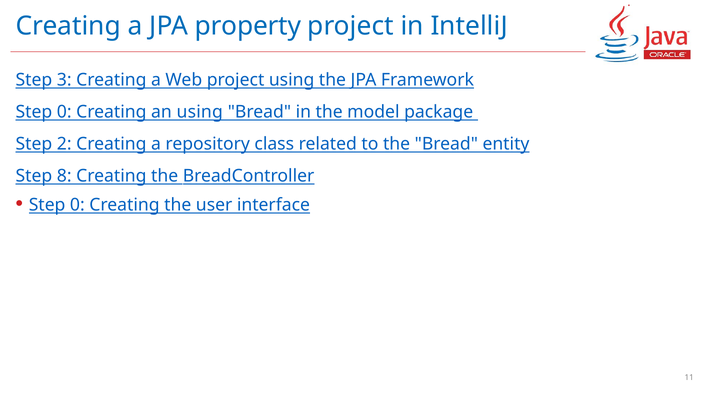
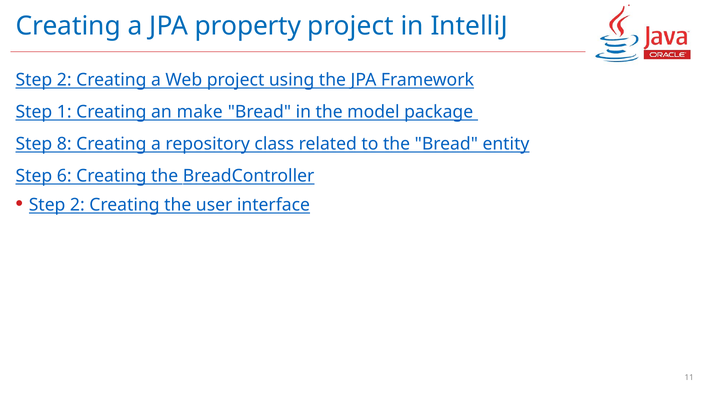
3: 3 -> 2 (64, 80)
0: 0 -> 1 (64, 112)
an using: using -> make (200, 112)
2: 2 -> 8 (64, 144)
8: 8 -> 6 (64, 176)
0: 0 -> 2 (77, 205)
